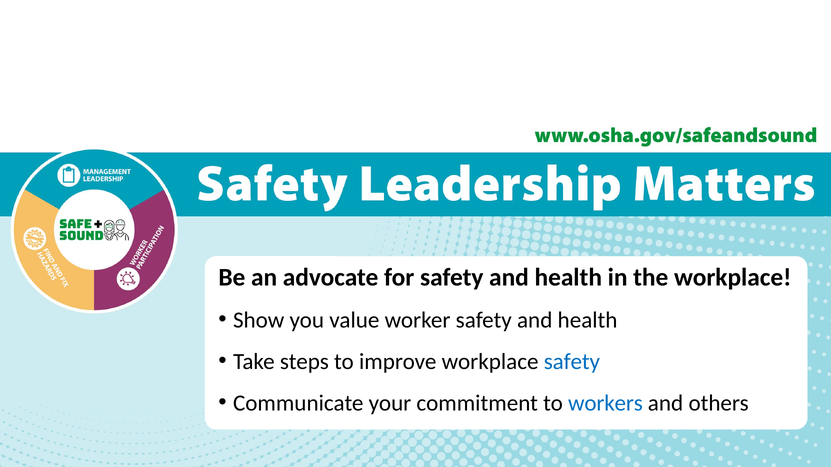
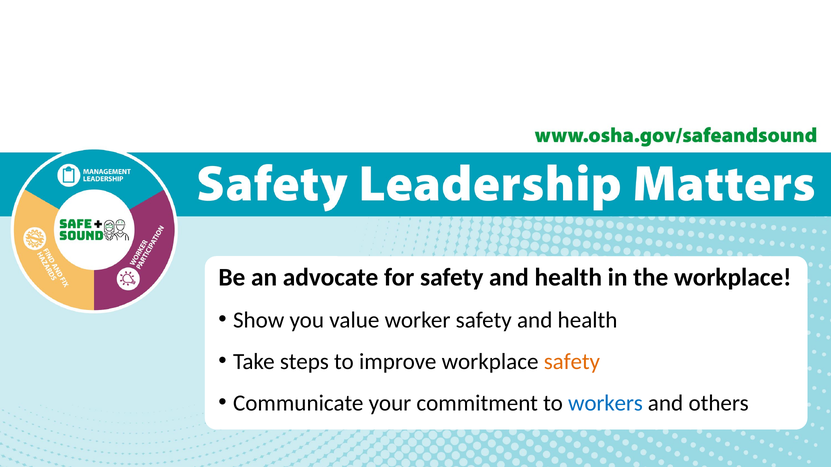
safety colour: blue -> orange (572, 362)
